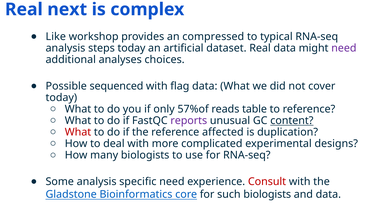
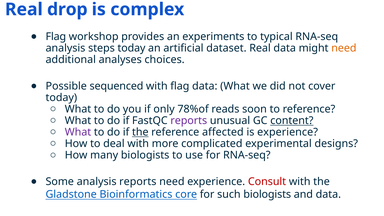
next: next -> drop (67, 9)
Like: Like -> Flag (56, 37)
compressed: compressed -> experiments (213, 37)
need colour: purple -> orange (344, 48)
57%of: 57%of -> 78%of (193, 109)
table: table -> soon (254, 109)
What colour: red -> purple (78, 132)
the underline: none -> present (140, 132)
is duplication: duplication -> experience (288, 132)
analysis specific: specific -> reports (138, 182)
